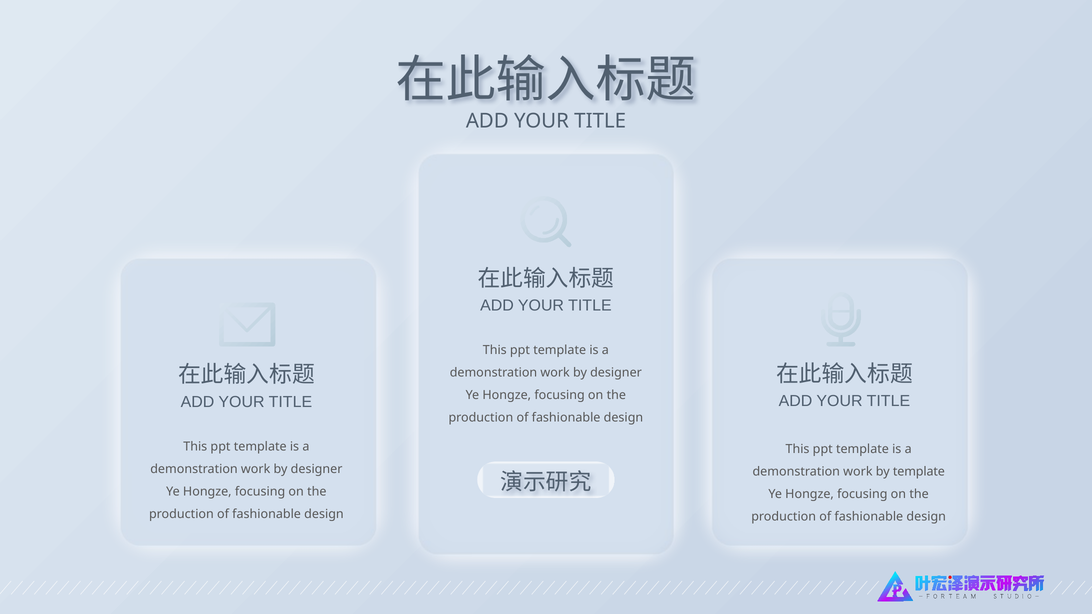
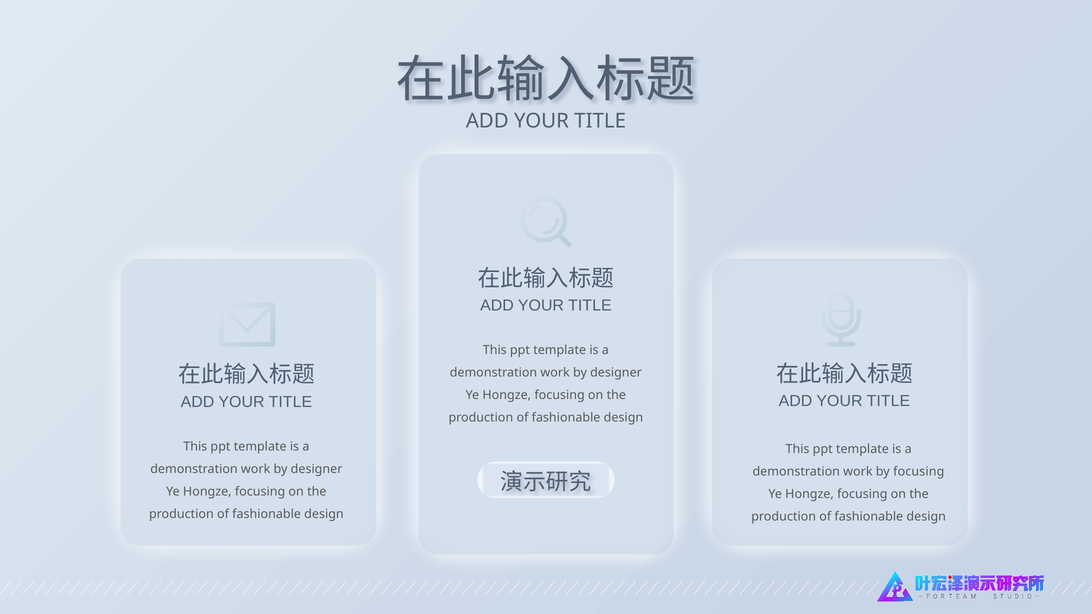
by template: template -> focusing (919, 472)
